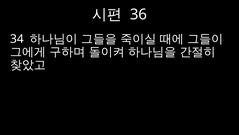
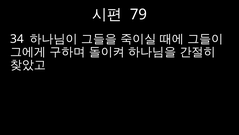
36: 36 -> 79 (138, 14)
